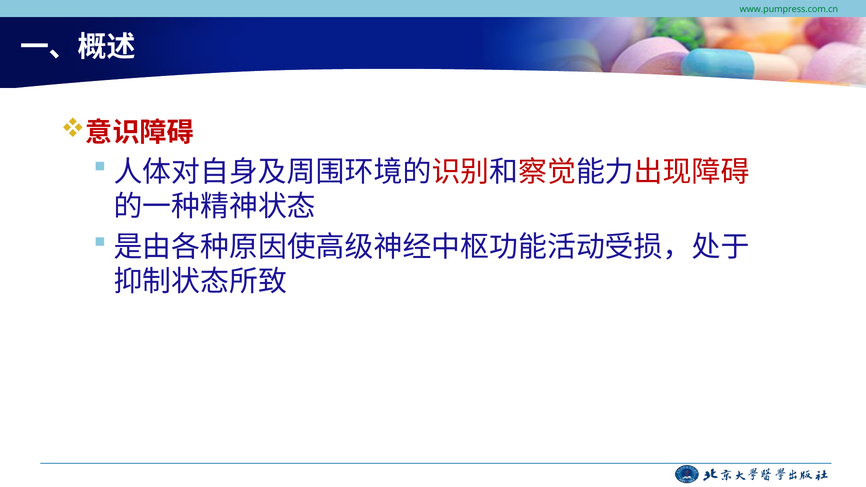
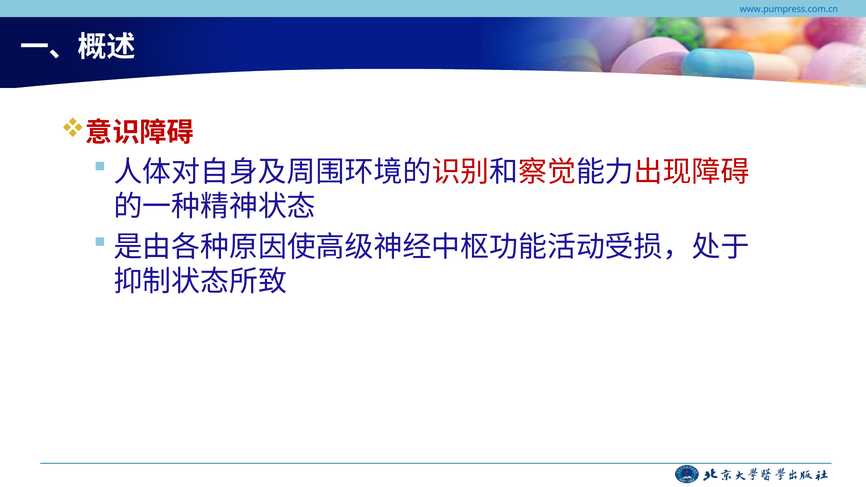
www.pumpress.com.cn colour: green -> blue (789, 9)
